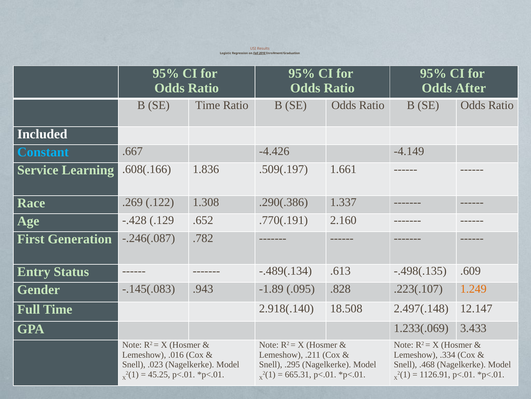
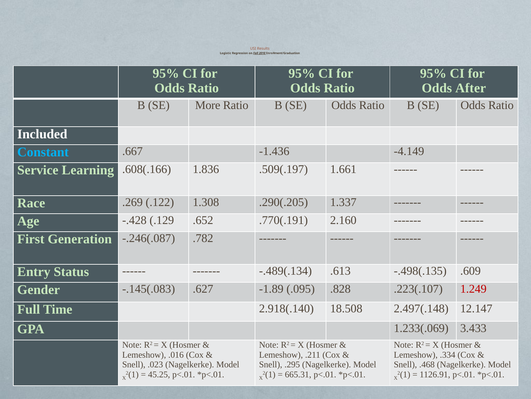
SE Time: Time -> More (208, 105)
-4.426: -4.426 -> -1.436 (274, 151)
.290(.386: .290(.386 -> .290(.205 (283, 202)
.943: .943 -> .627 (203, 289)
1.249 colour: orange -> red (473, 289)
